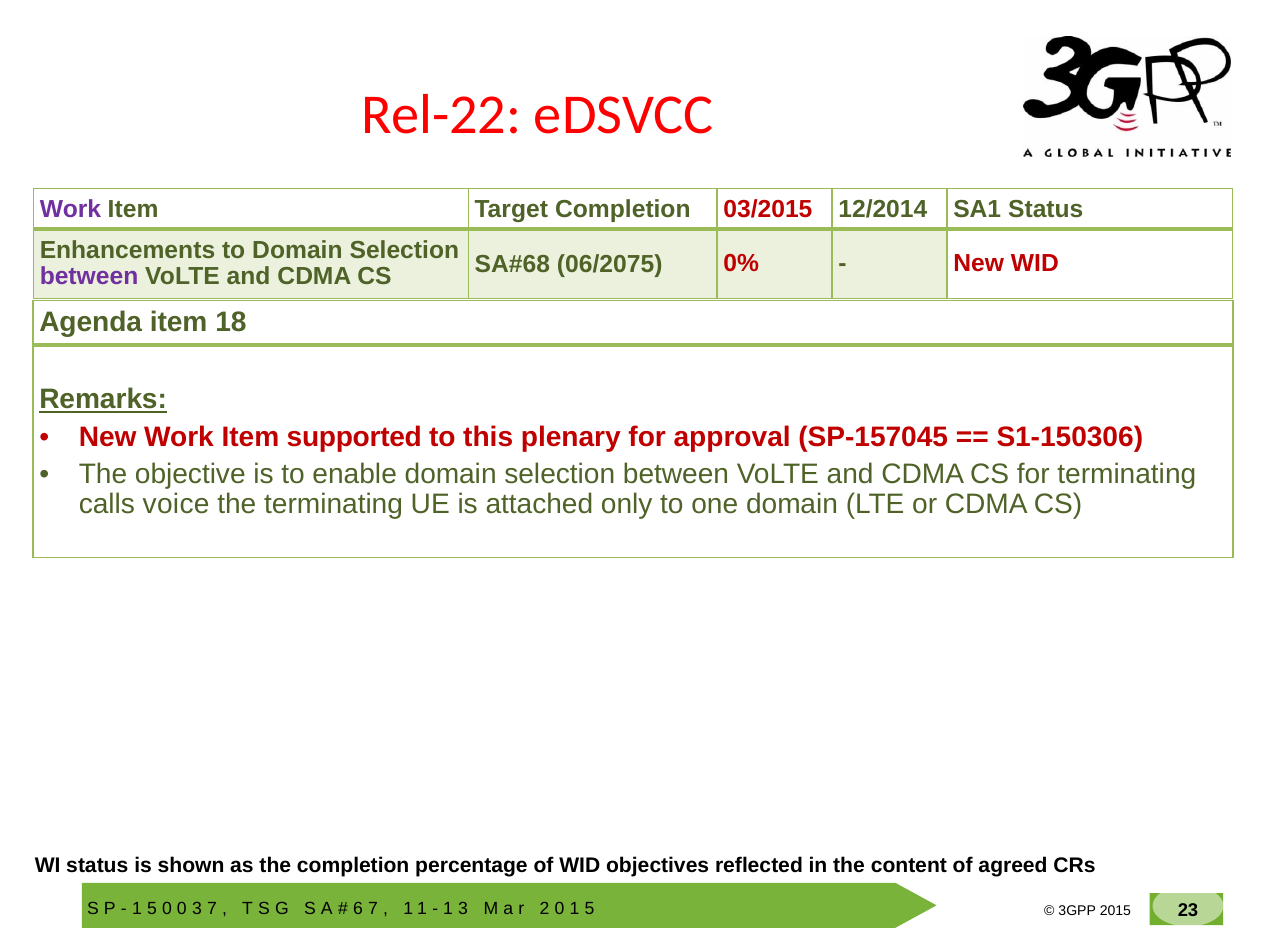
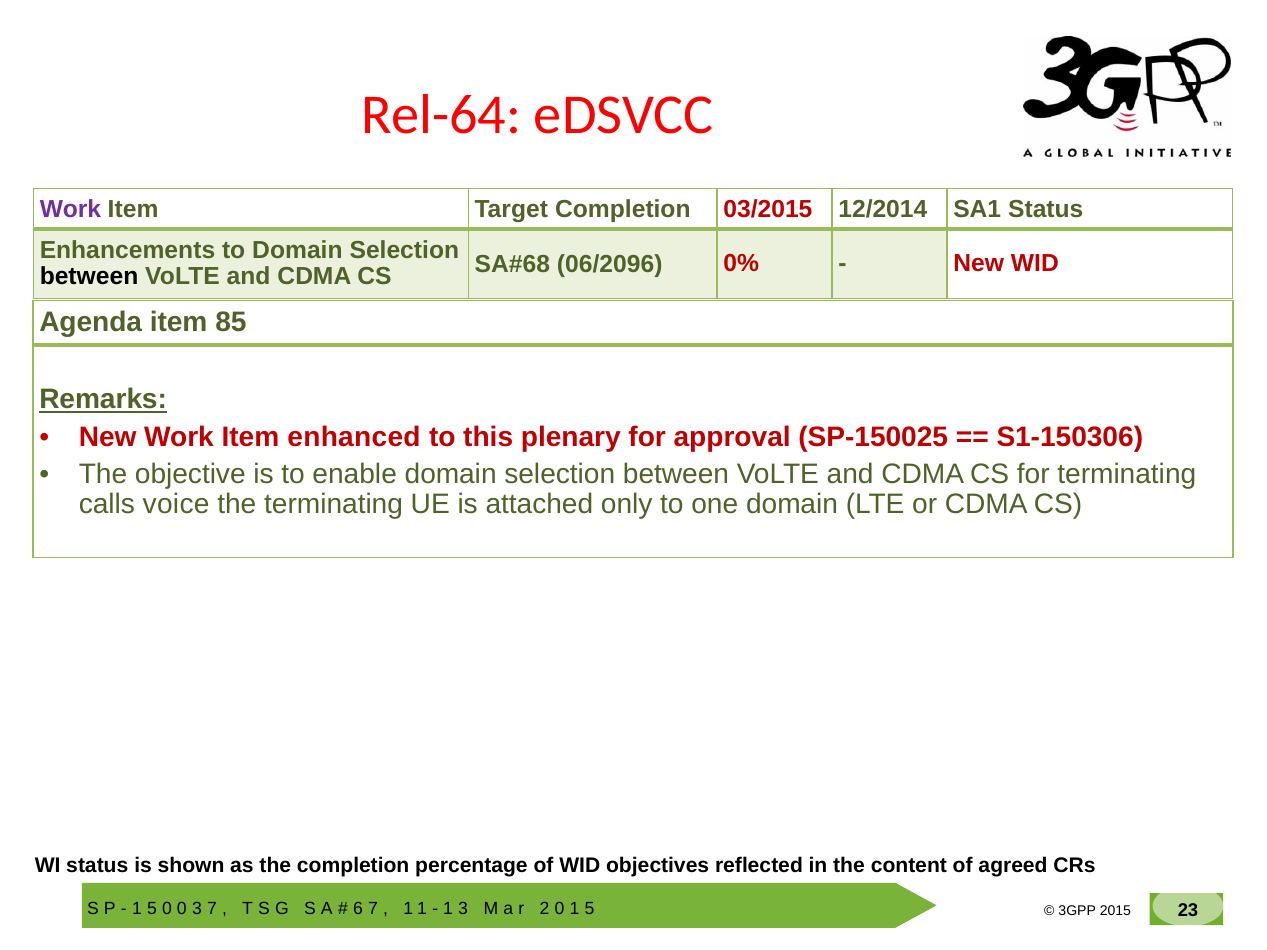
Rel-22: Rel-22 -> Rel-64 (441, 115)
between colour: purple -> black (89, 276)
06/2075: 06/2075 -> 06/2096 (610, 264)
18: 18 -> 85 (231, 322)
supported: supported -> enhanced (354, 437)
SP-157045: SP-157045 -> SP-150025 (873, 437)
